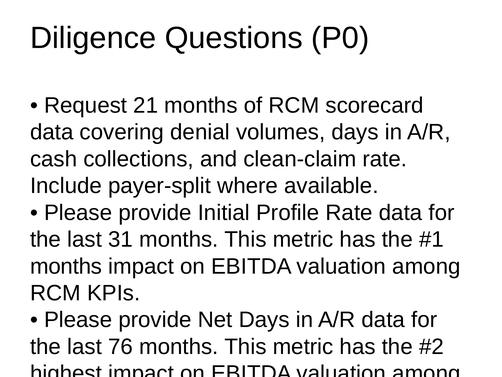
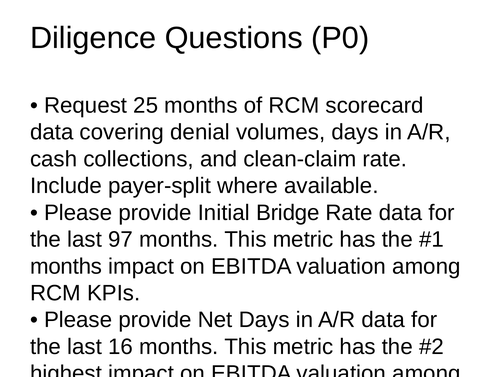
21: 21 -> 25 (146, 105)
Profile: Profile -> Bridge (288, 212)
31: 31 -> 97 (121, 239)
76: 76 -> 16 (121, 346)
